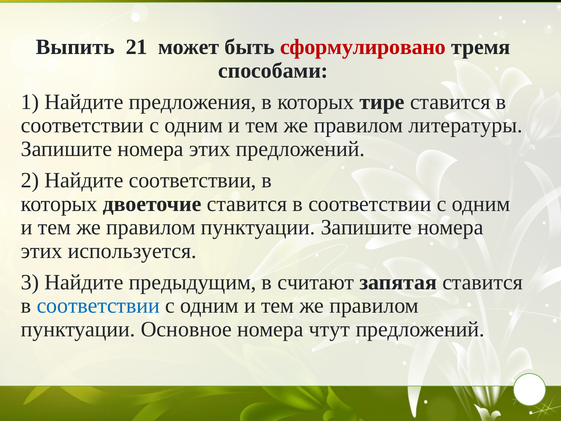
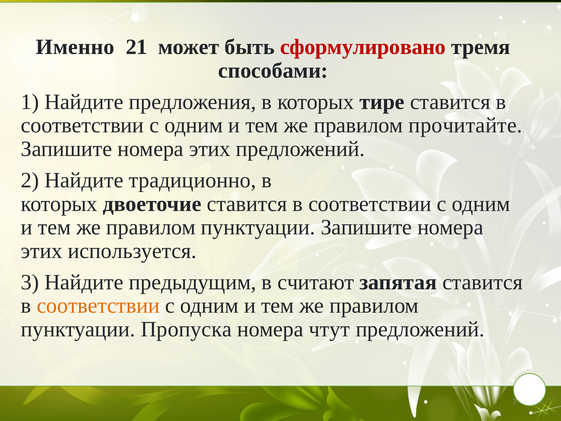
Выпить: Выпить -> Именно (75, 47)
литературы: литературы -> прочитайте (465, 125)
Найдите соответствии: соответствии -> традиционно (193, 180)
соответствии colour: blue -> orange (98, 306)
Основное: Основное -> Пропуска (186, 329)
